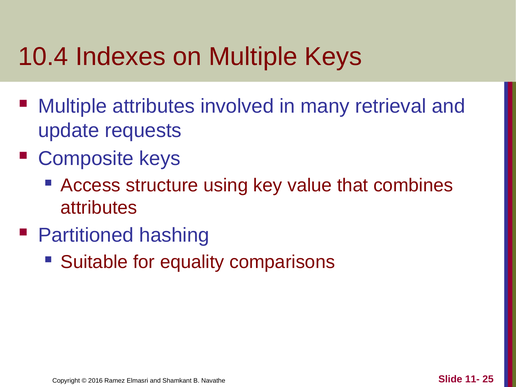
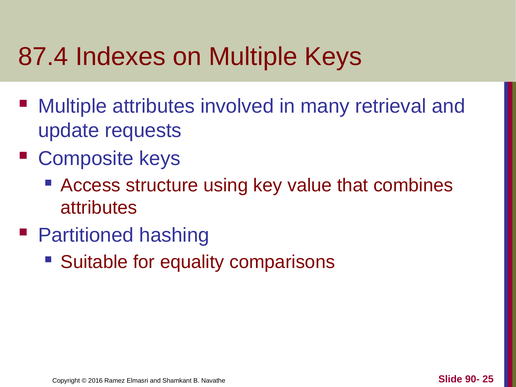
10.4: 10.4 -> 87.4 (43, 57)
11-: 11- -> 90- (472, 379)
